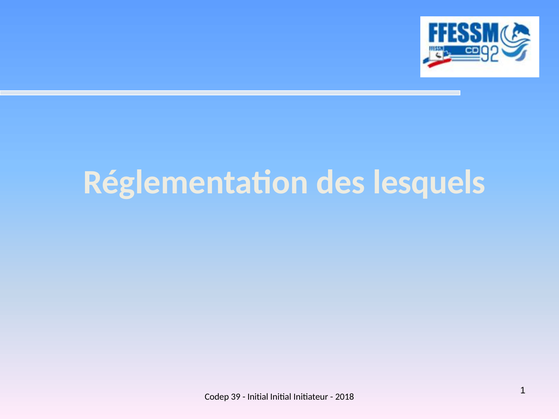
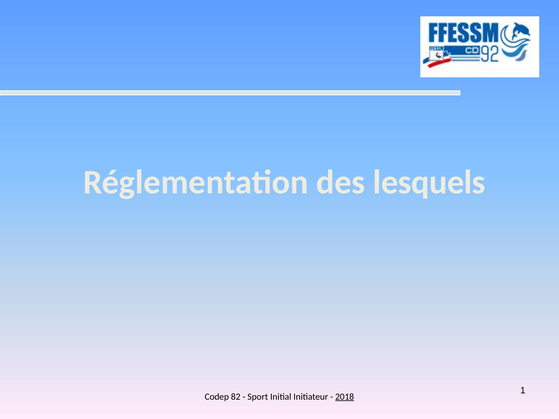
39: 39 -> 82 (236, 397)
Initial: Initial -> Sport (258, 397)
2018 underline: none -> present (345, 397)
